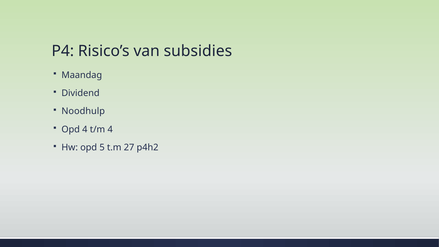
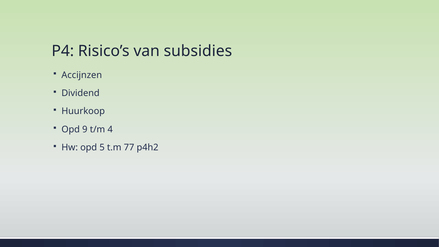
Maandag: Maandag -> Accijnzen (82, 75)
Noodhulp: Noodhulp -> Huurkoop (83, 111)
Opd 4: 4 -> 9 (85, 129)
27: 27 -> 77 (129, 147)
